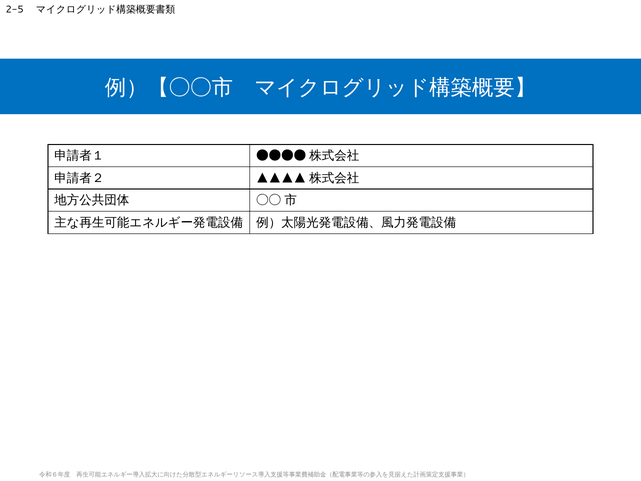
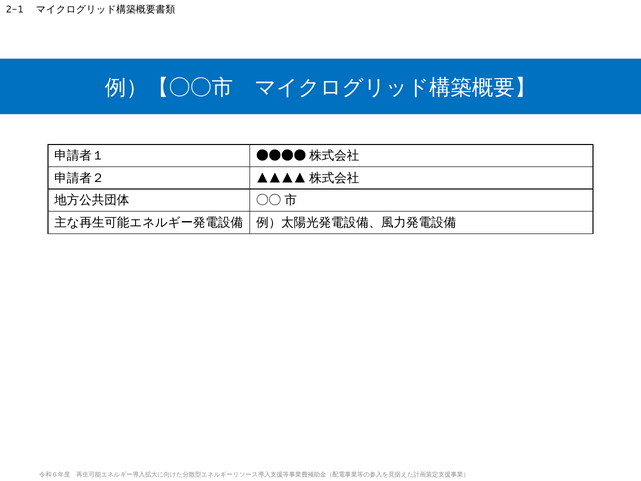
2-5: 2-5 -> 2-1 (15, 10)
